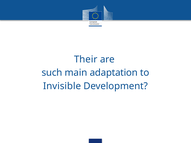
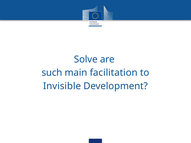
Their: Their -> Solve (86, 59)
adaptation: adaptation -> facilitation (114, 73)
